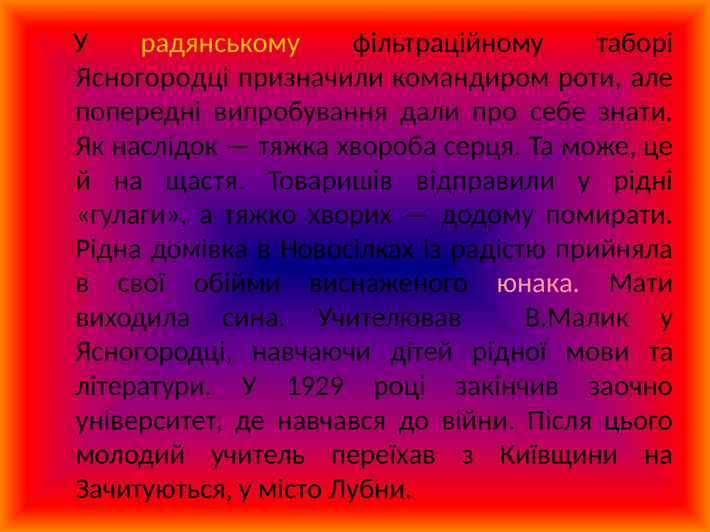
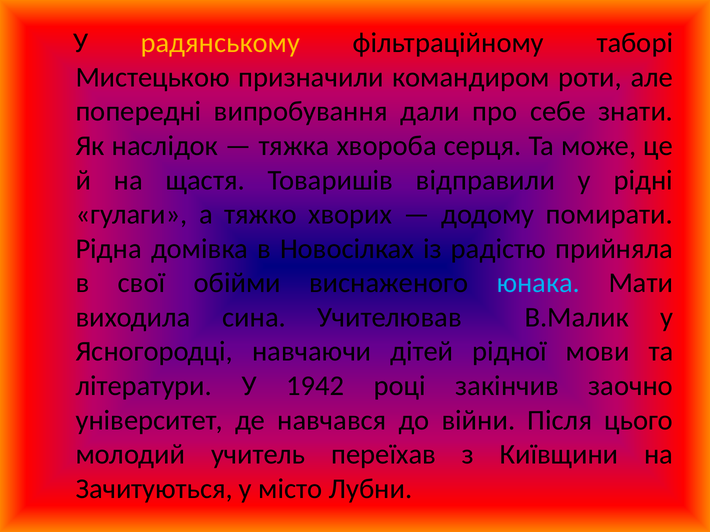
Ясногородці: Ясногородці -> Мистецькою (153, 77)
юнака colour: pink -> light blue (538, 283)
1929: 1929 -> 1942 (315, 386)
